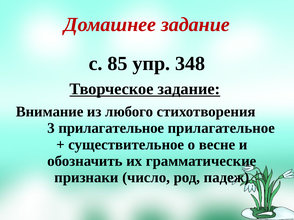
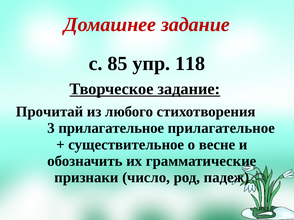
348: 348 -> 118 (190, 64)
Внимание: Внимание -> Прочитай (50, 112)
